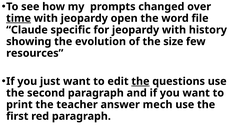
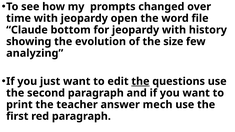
time underline: present -> none (19, 18)
specific: specific -> bottom (71, 30)
resources: resources -> analyzing (35, 53)
